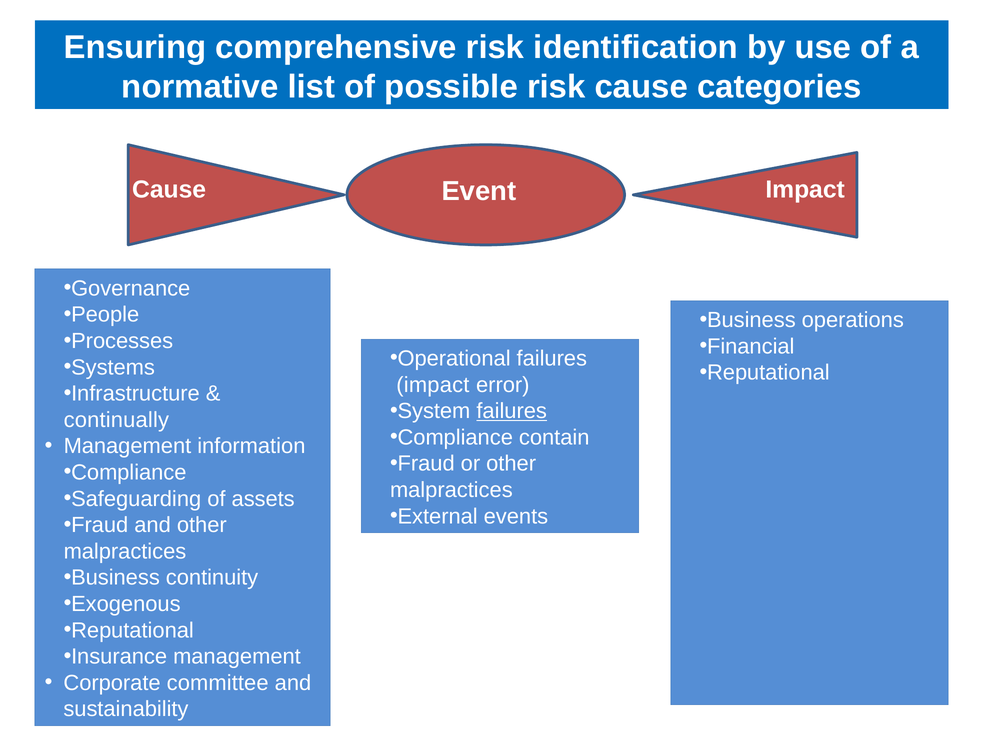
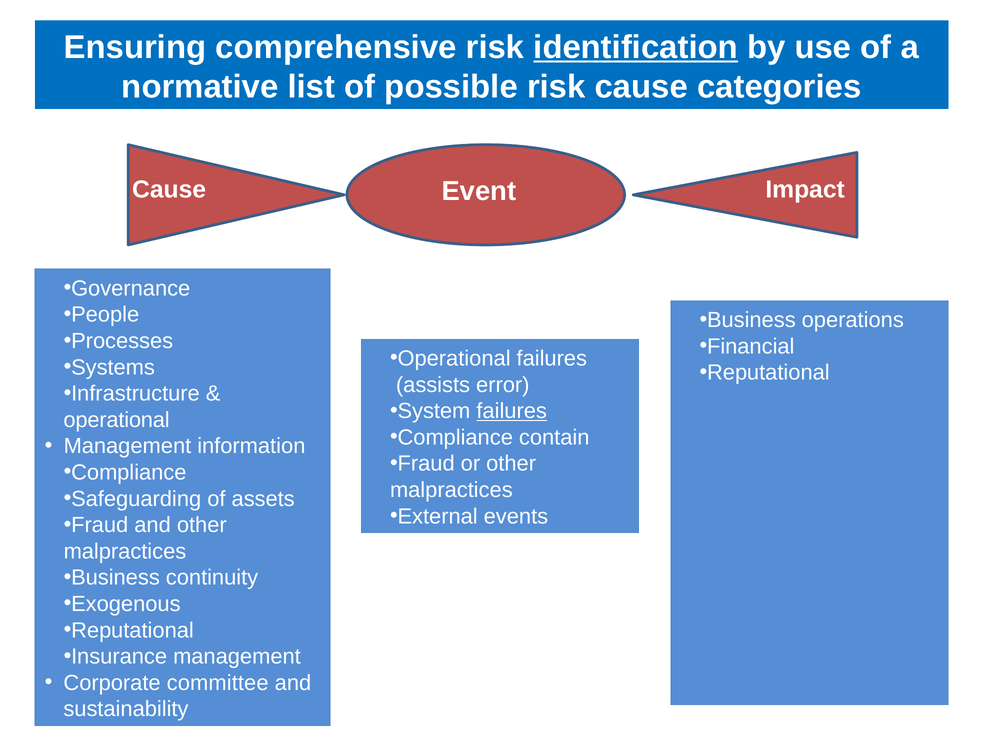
identification underline: none -> present (636, 47)
impact: impact -> assists (433, 385)
continually: continually -> operational (117, 420)
